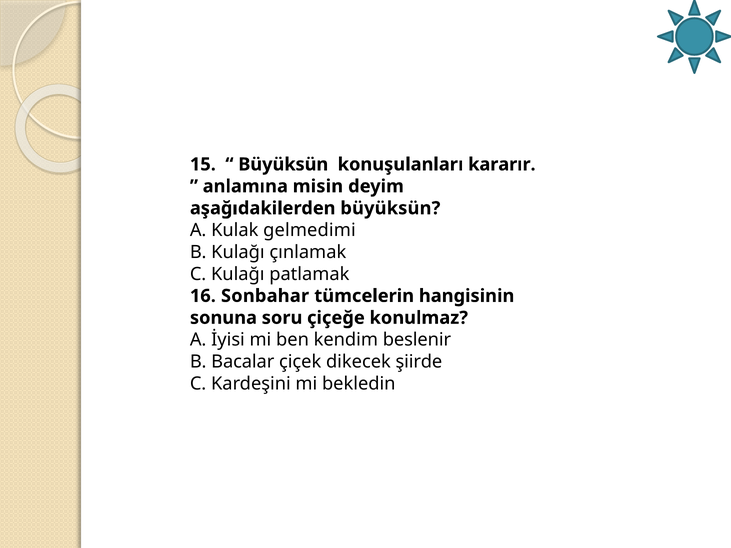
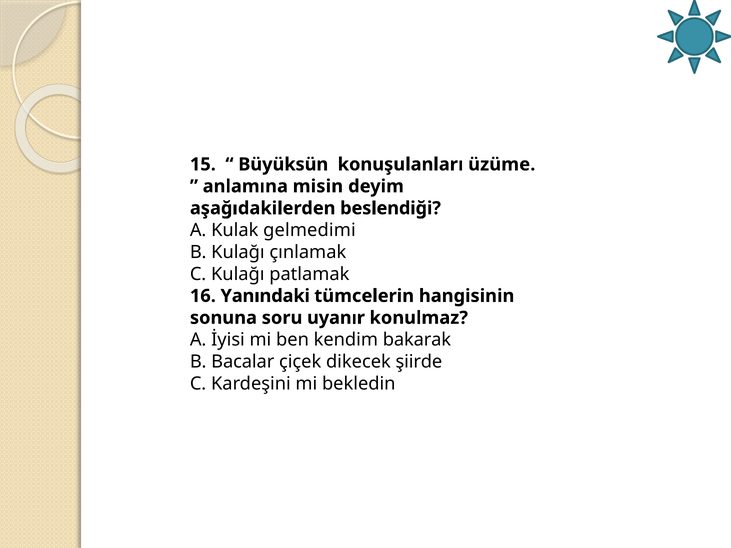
kararır: kararır -> üzüme (502, 164)
aşağıdakilerden büyüksün: büyüksün -> beslendiği (391, 208)
Sonbahar: Sonbahar -> Yanındaki (265, 296)
çiçeğe: çiçeğe -> uyanır (336, 318)
beslenir: beslenir -> bakarak (417, 340)
